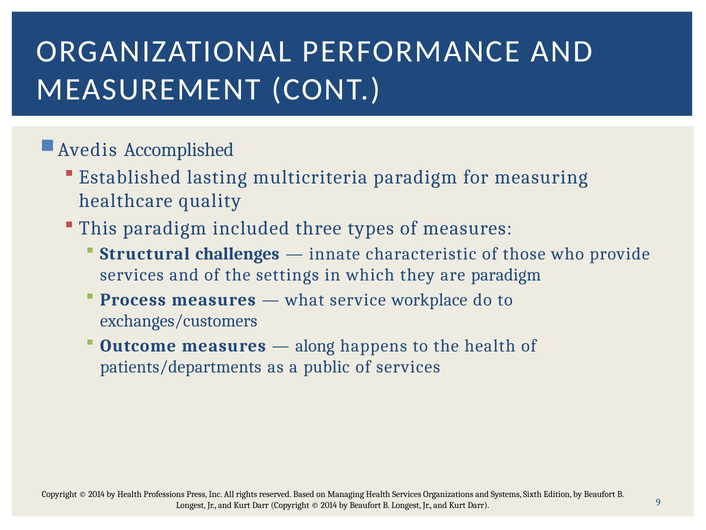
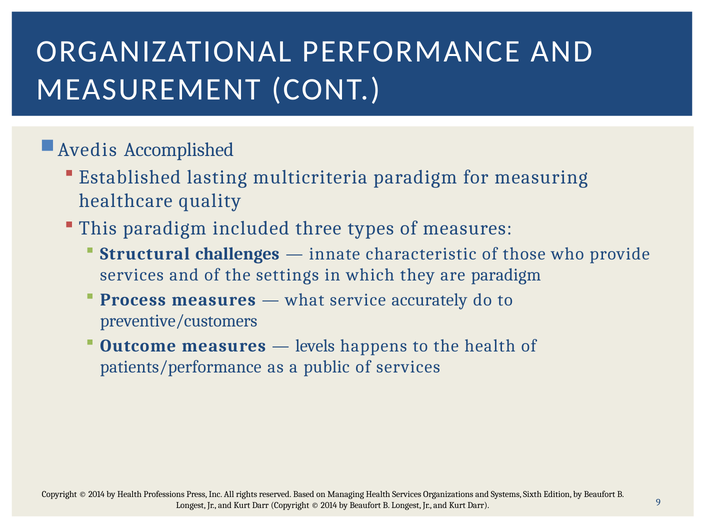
workplace: workplace -> accurately (429, 300)
exchanges/customers: exchanges/customers -> preventive/customers (179, 321)
along: along -> levels (315, 346)
patients/departments: patients/departments -> patients/performance (181, 367)
